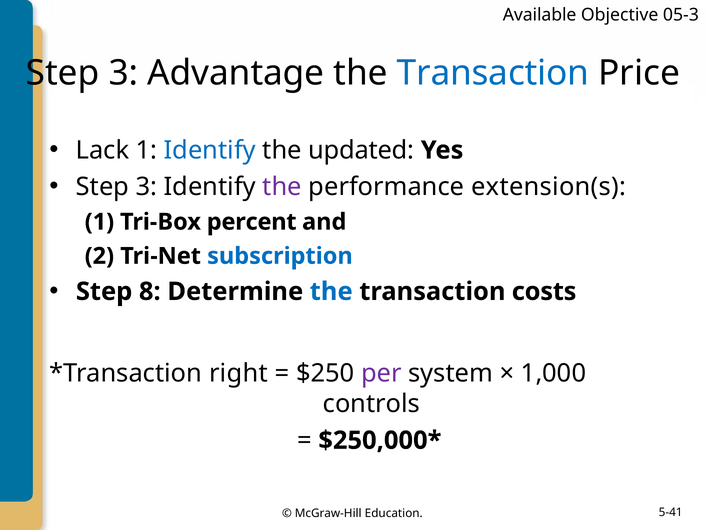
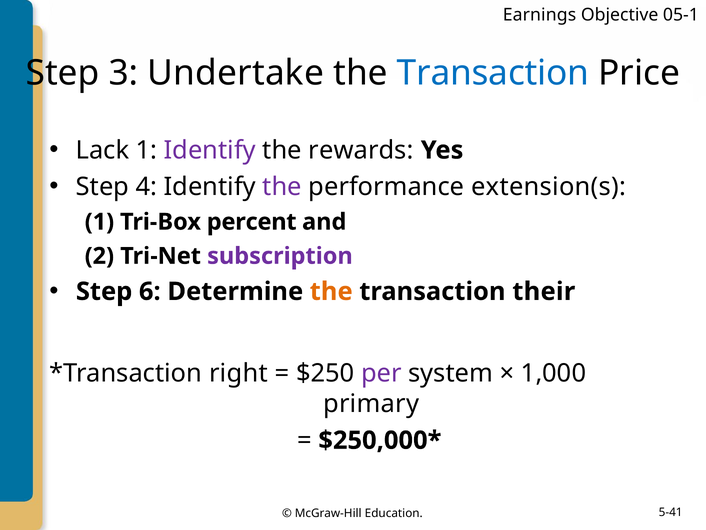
Available: Available -> Earnings (540, 15)
05-3: 05-3 -> 05-1 (681, 15)
Advantage: Advantage -> Undertake (236, 73)
Identify colour: blue -> purple (210, 150)
updated: updated -> rewards (361, 150)
3: 3 -> 4 (146, 187)
subscription colour: blue -> purple (280, 256)
8: 8 -> 6 (150, 291)
the colour: blue -> orange (331, 291)
costs: costs -> their (544, 291)
controls: controls -> primary (371, 404)
